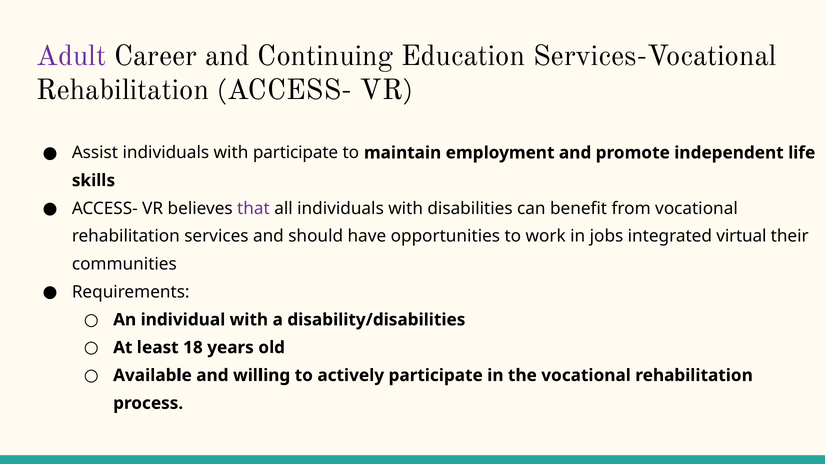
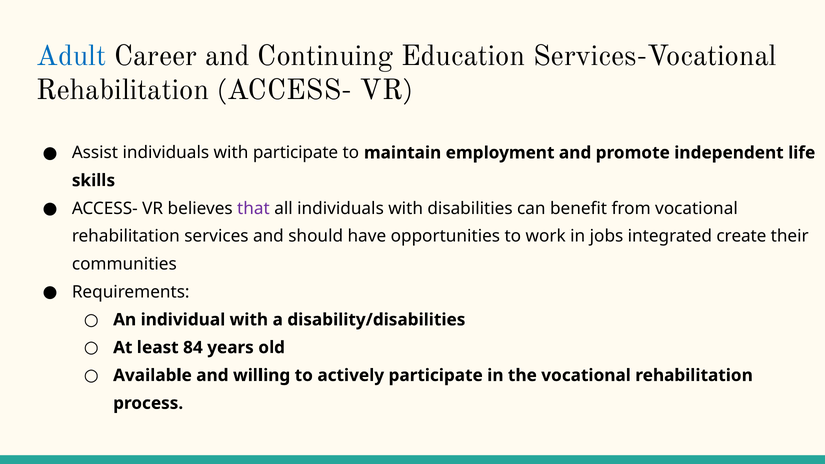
Adult colour: purple -> blue (71, 56)
virtual: virtual -> create (741, 236)
18: 18 -> 84 (193, 348)
